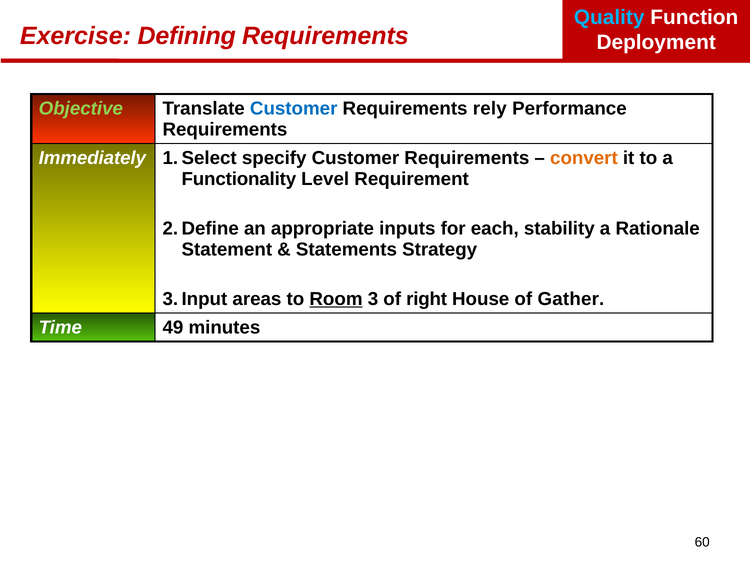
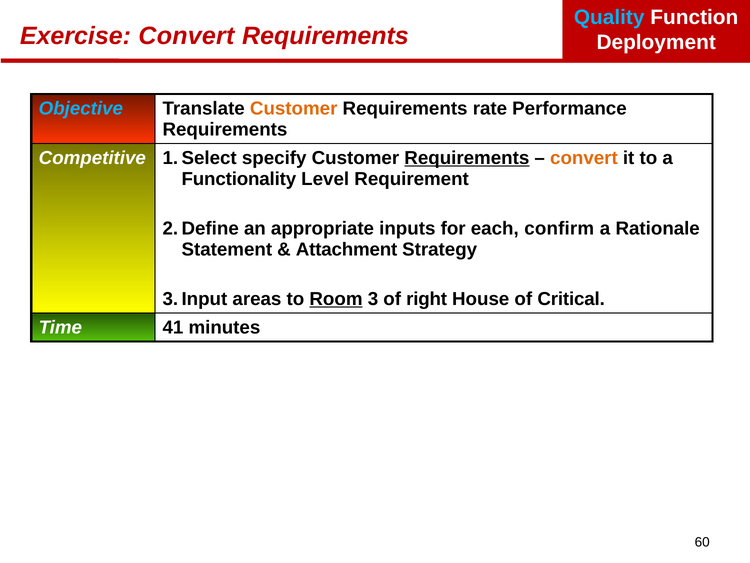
Exercise Defining: Defining -> Convert (186, 36)
Objective colour: light green -> light blue (81, 108)
Customer colour: blue -> orange (294, 108)
rely: rely -> rate (490, 108)
Immediately: Immediately -> Competitive (92, 158)
Requirements underline: none -> present (467, 158)
stability: stability -> confirm (559, 228)
Statements: Statements -> Attachment (347, 249)
Gather: Gather -> Critical (571, 299)
49: 49 -> 41 (173, 327)
